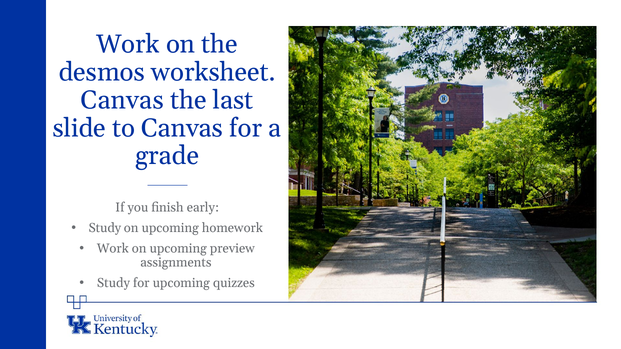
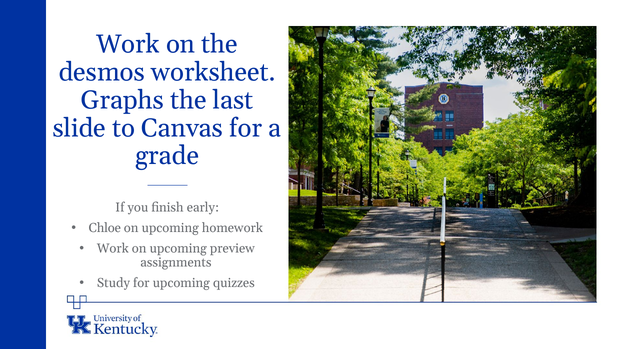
Canvas: Canvas -> Graphs (122, 100)
Study: Study -> Chloe (105, 228)
